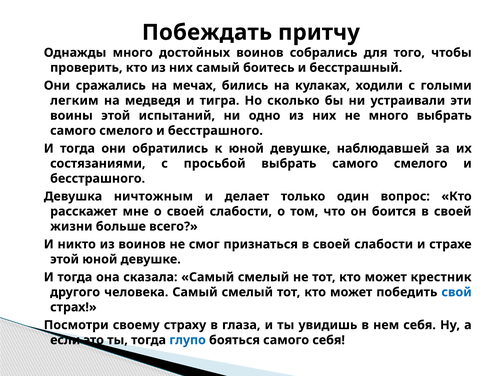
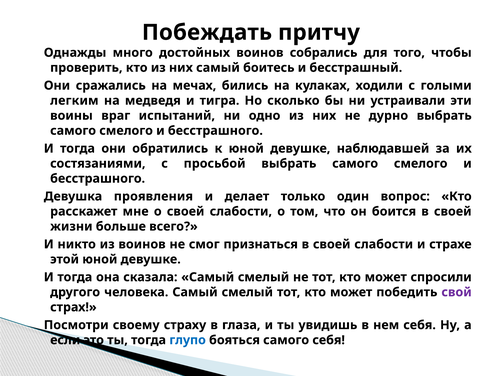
воины этой: этой -> враг (116, 116)
не много: много -> дурно (388, 116)
ничтожным: ничтожным -> проявления (153, 197)
крестник: крестник -> спросили (441, 277)
свой colour: blue -> purple (457, 293)
